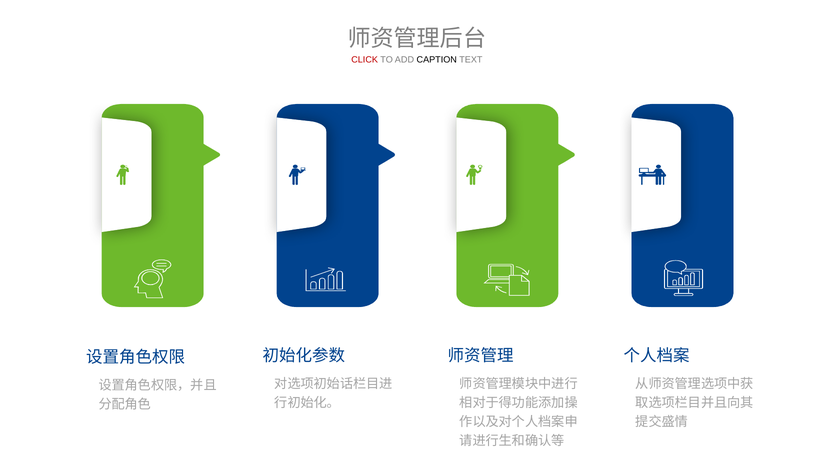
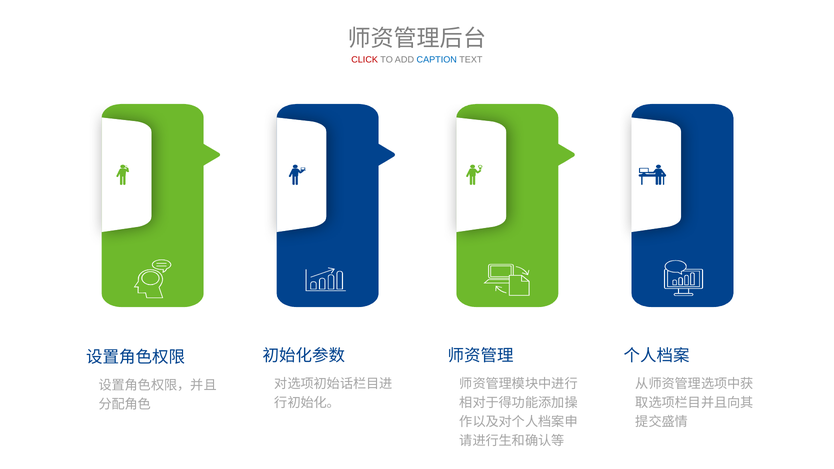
CAPTION colour: black -> blue (437, 60)
